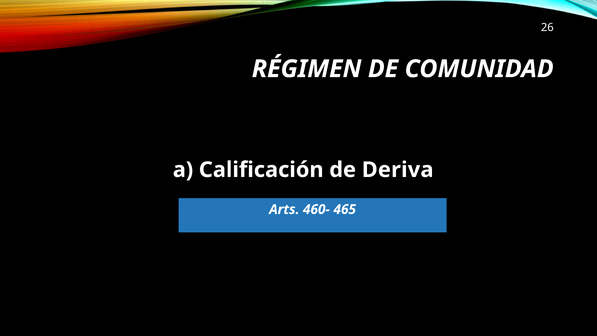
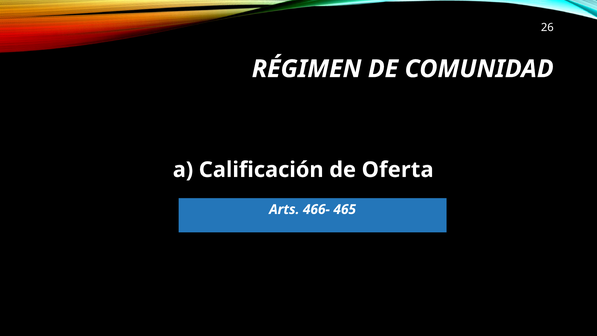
Deriva: Deriva -> Oferta (398, 170)
460-: 460- -> 466- (316, 209)
